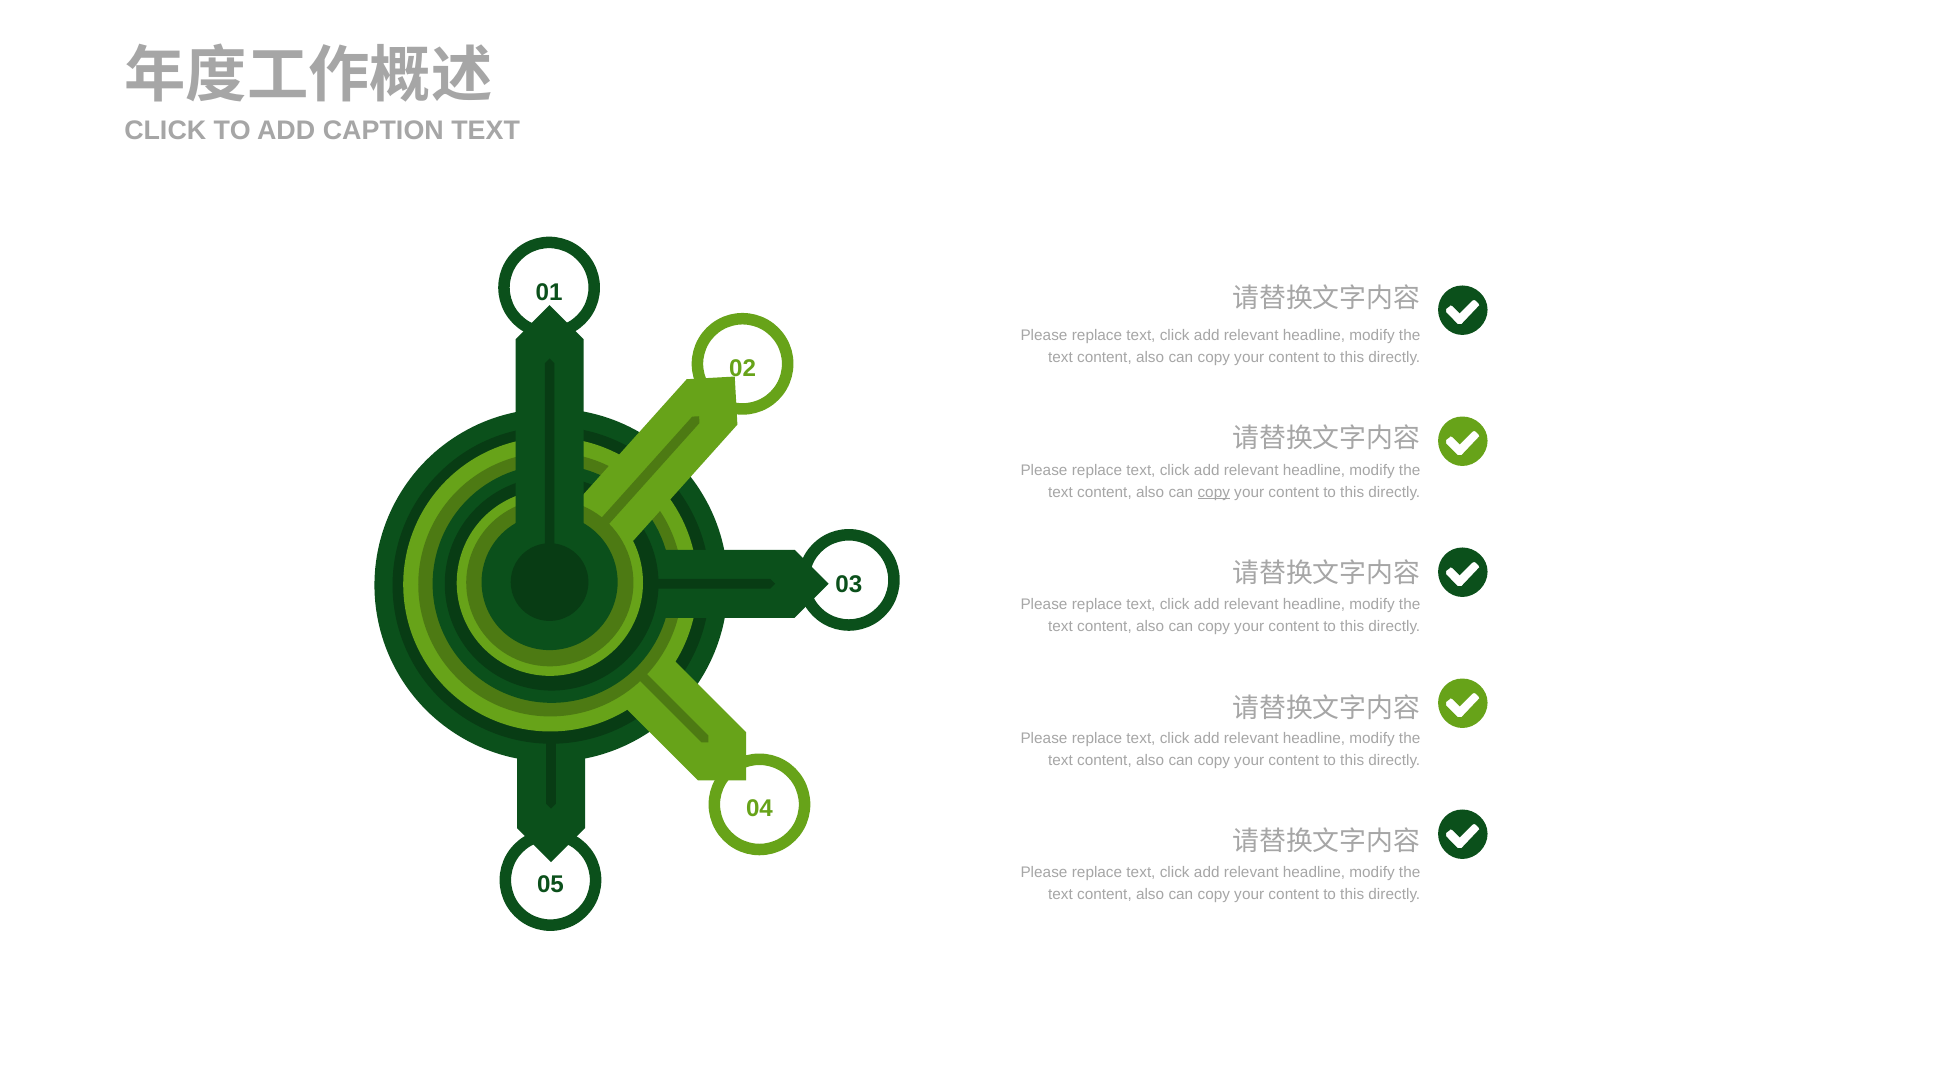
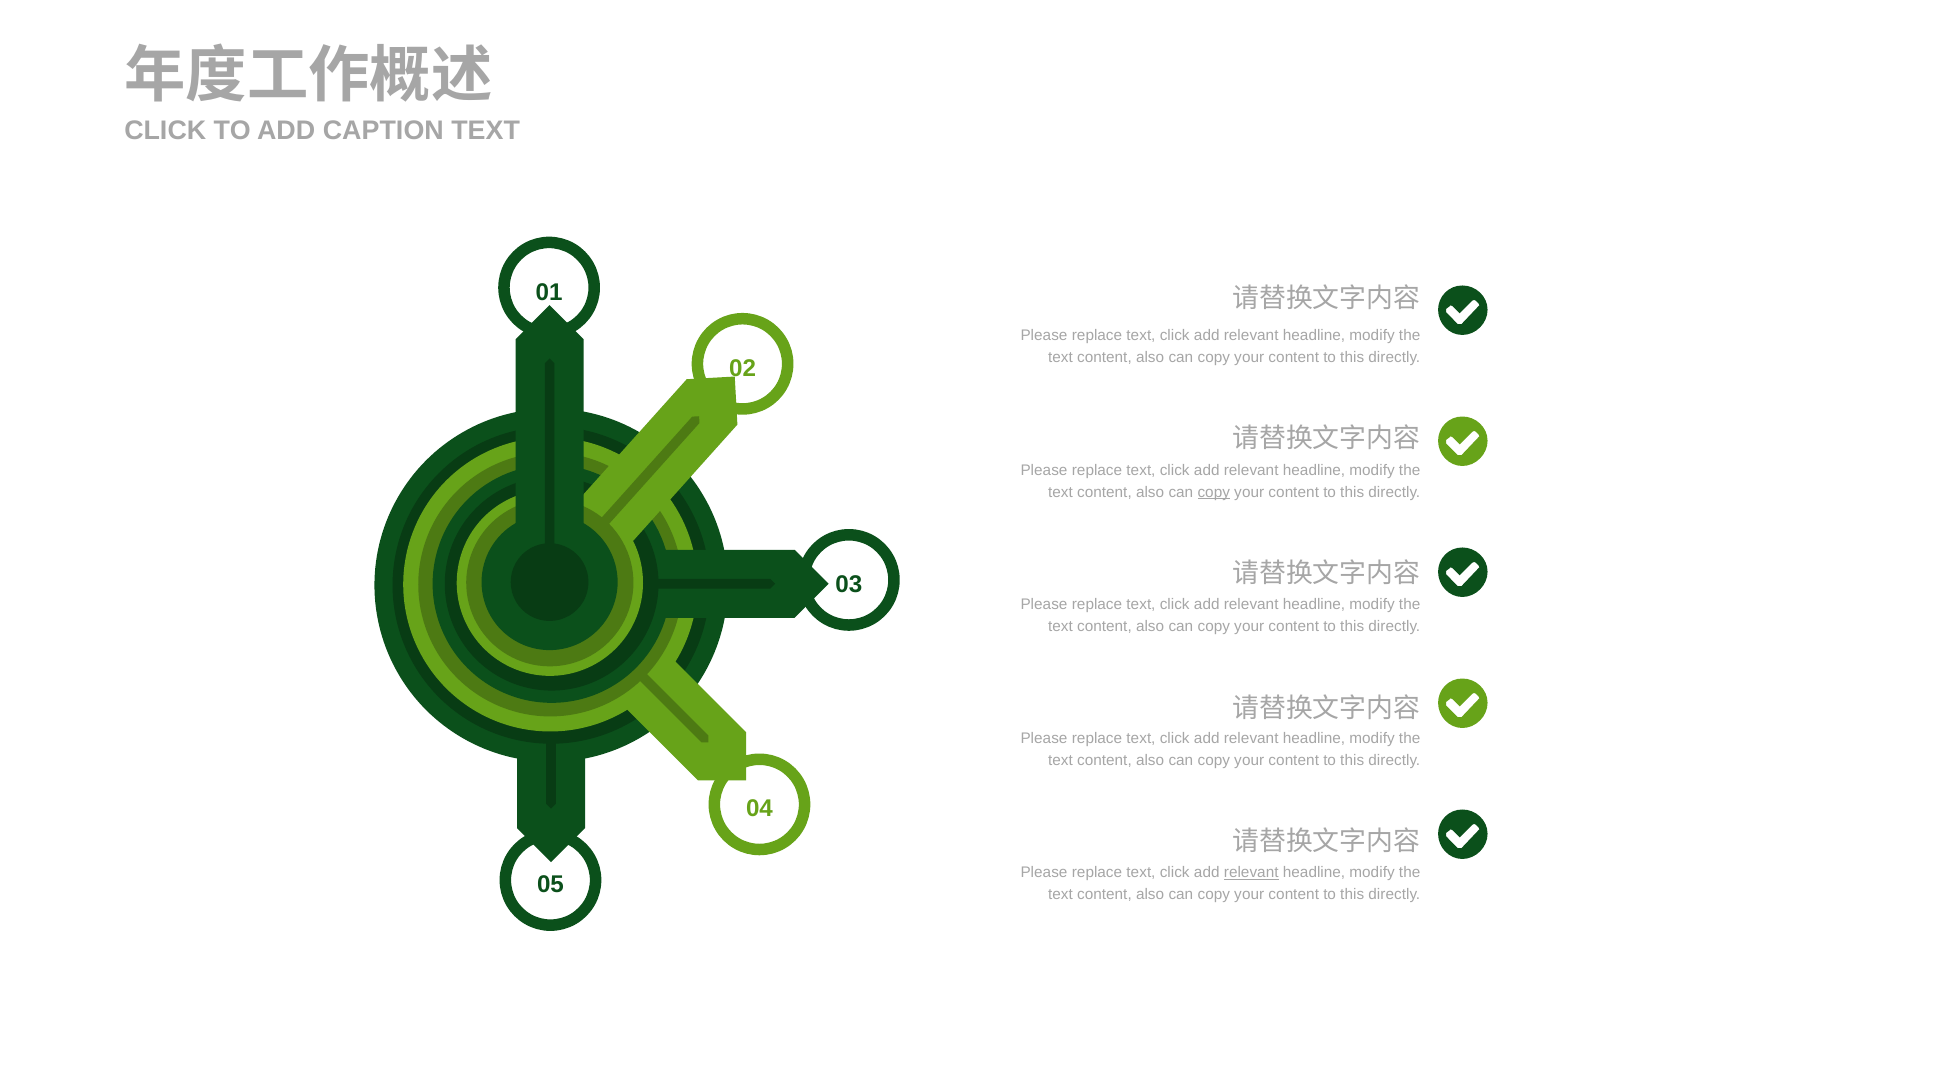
relevant underline: none -> present (1251, 873)
